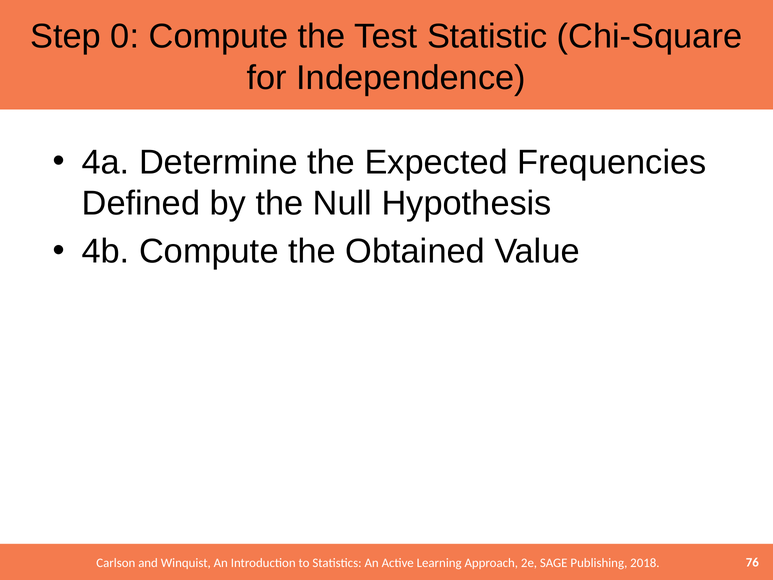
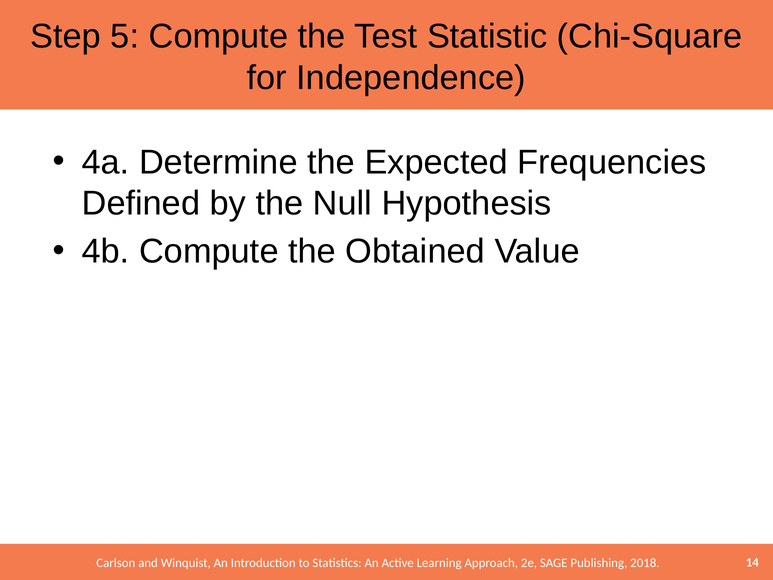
0: 0 -> 5 (125, 37)
76: 76 -> 14 (752, 562)
